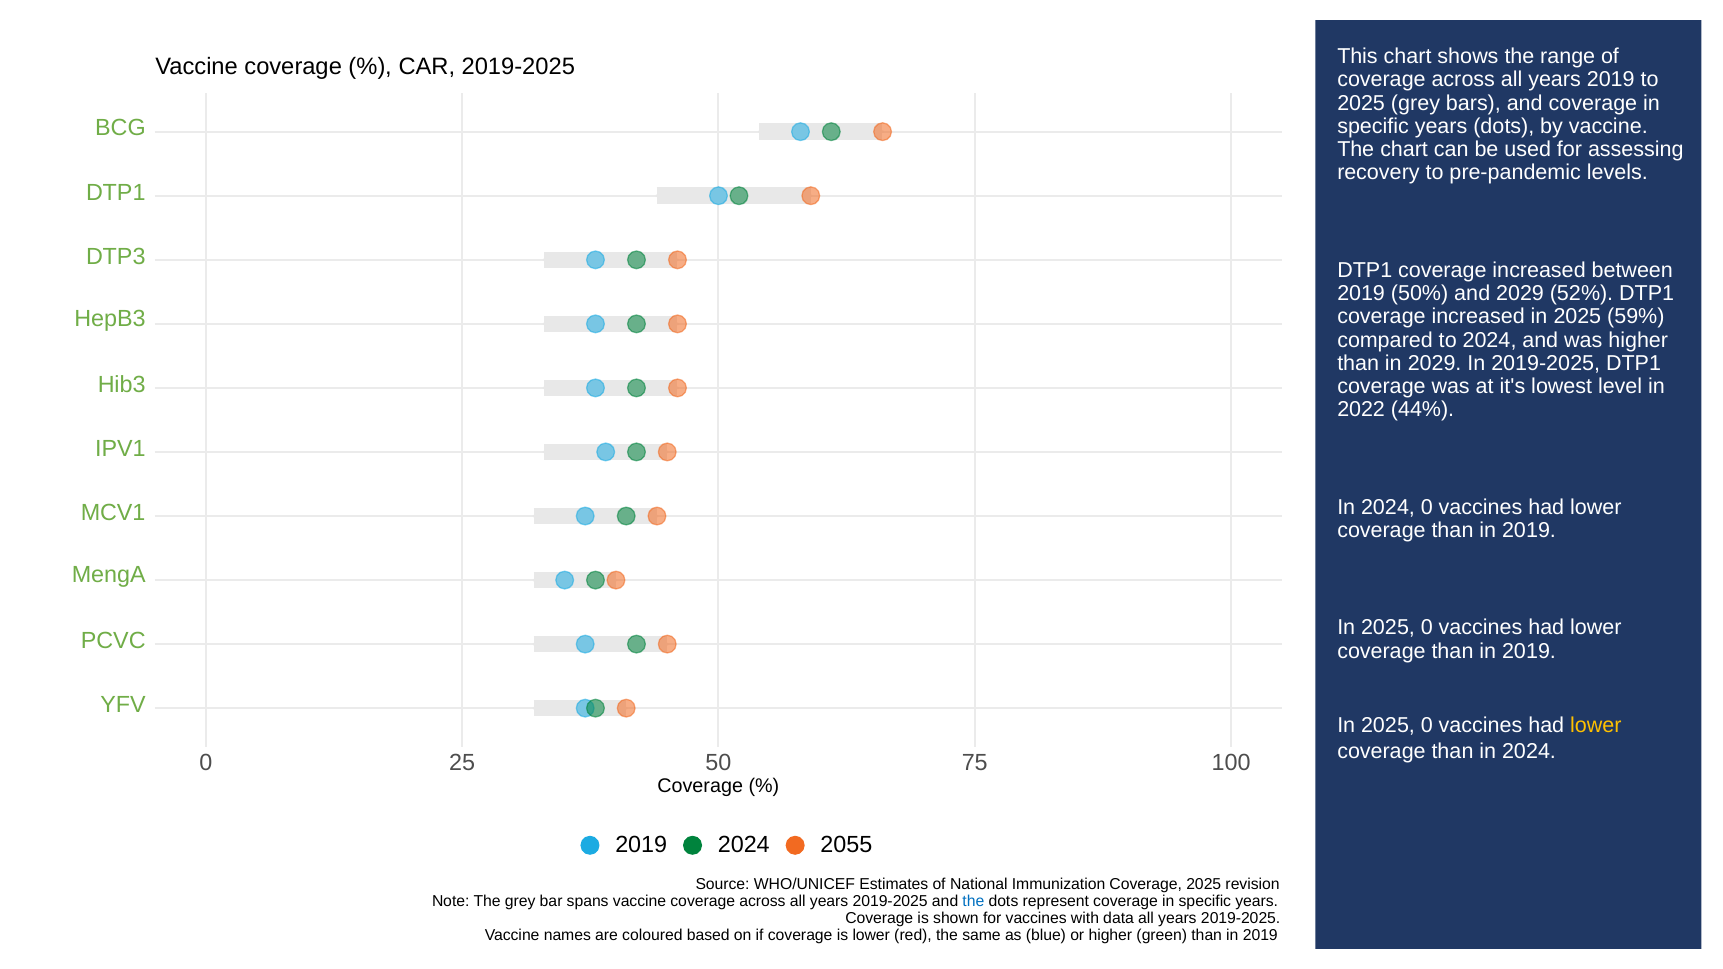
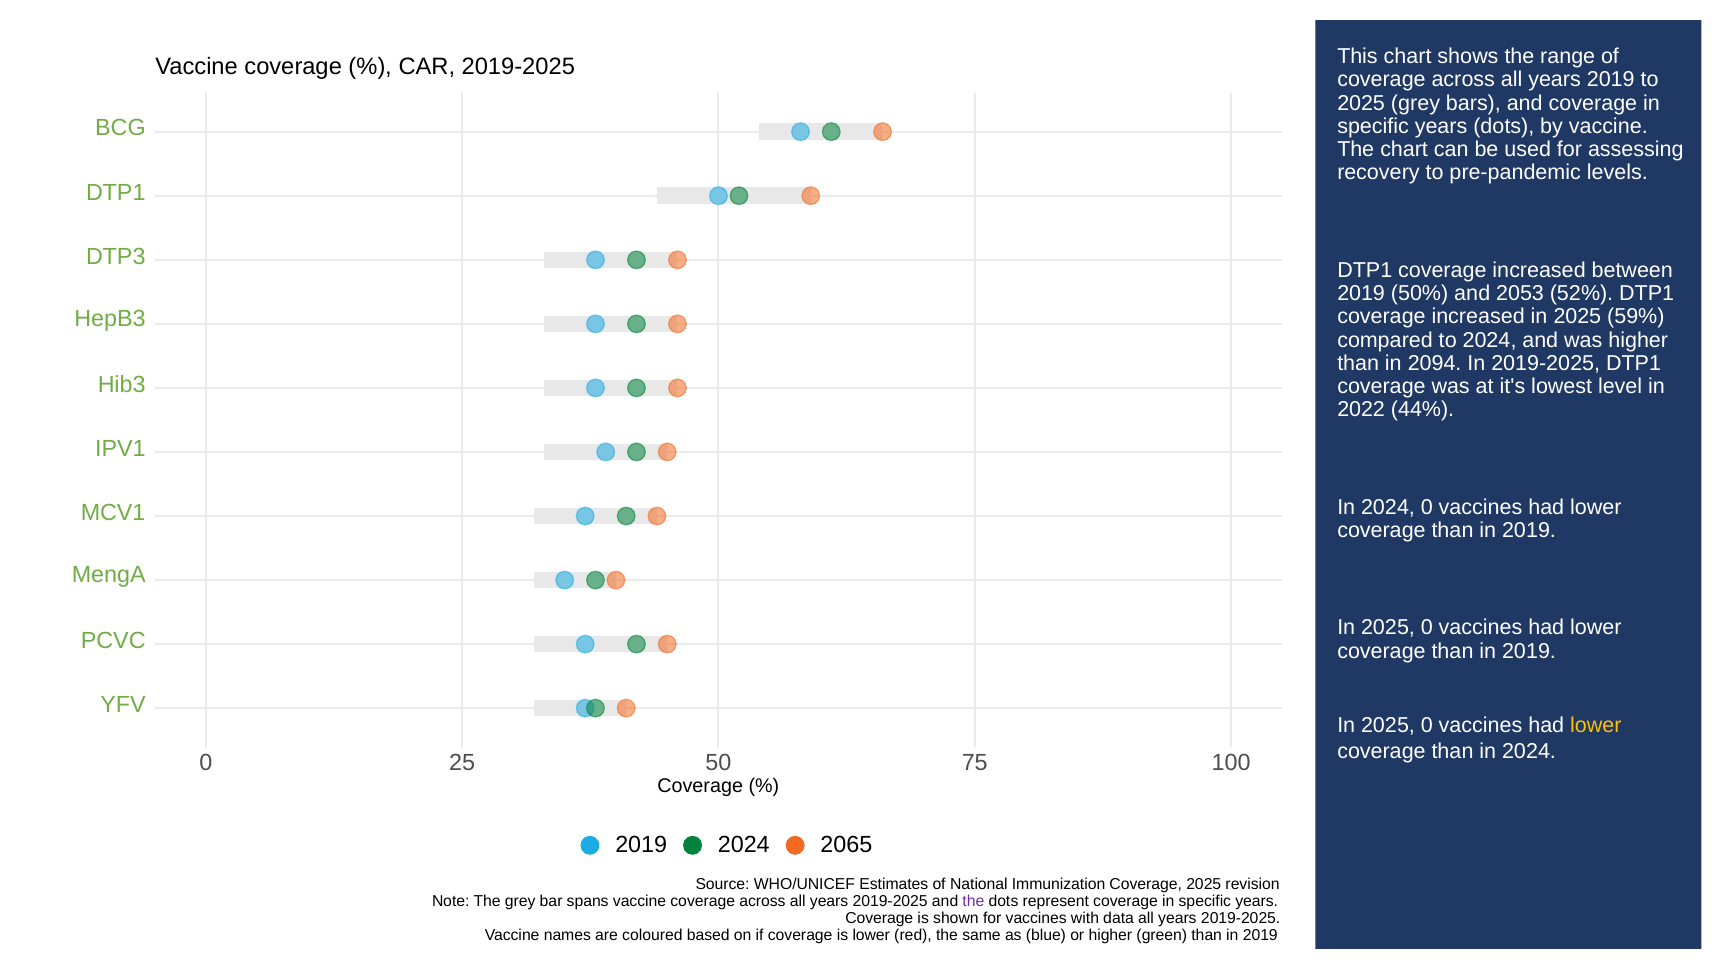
and 2029: 2029 -> 2053 (1520, 294)
in 2029: 2029 -> 2094 (1435, 363)
2055: 2055 -> 2065 (846, 845)
the colour: blue -> purple (973, 901)
